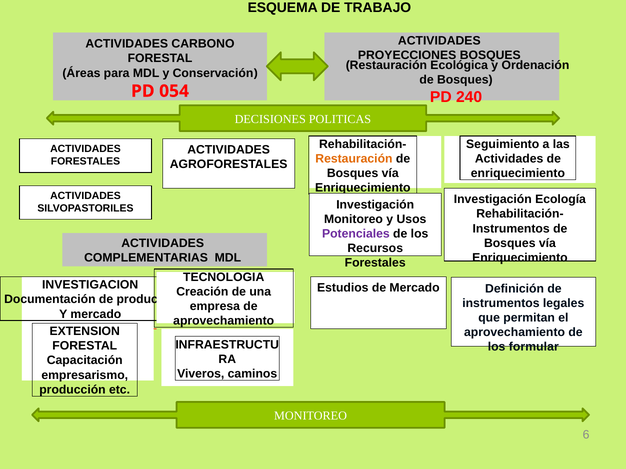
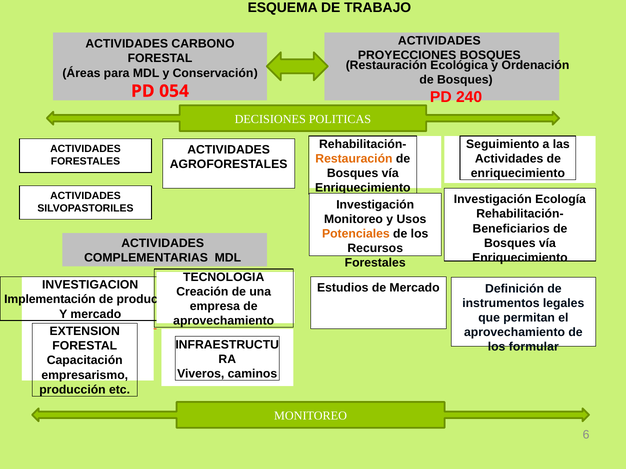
Instrumentos: Instrumentos -> Beneficiarios (511, 229)
Potenciales colour: purple -> orange (356, 234)
Documentación: Documentación -> Implementación (50, 300)
